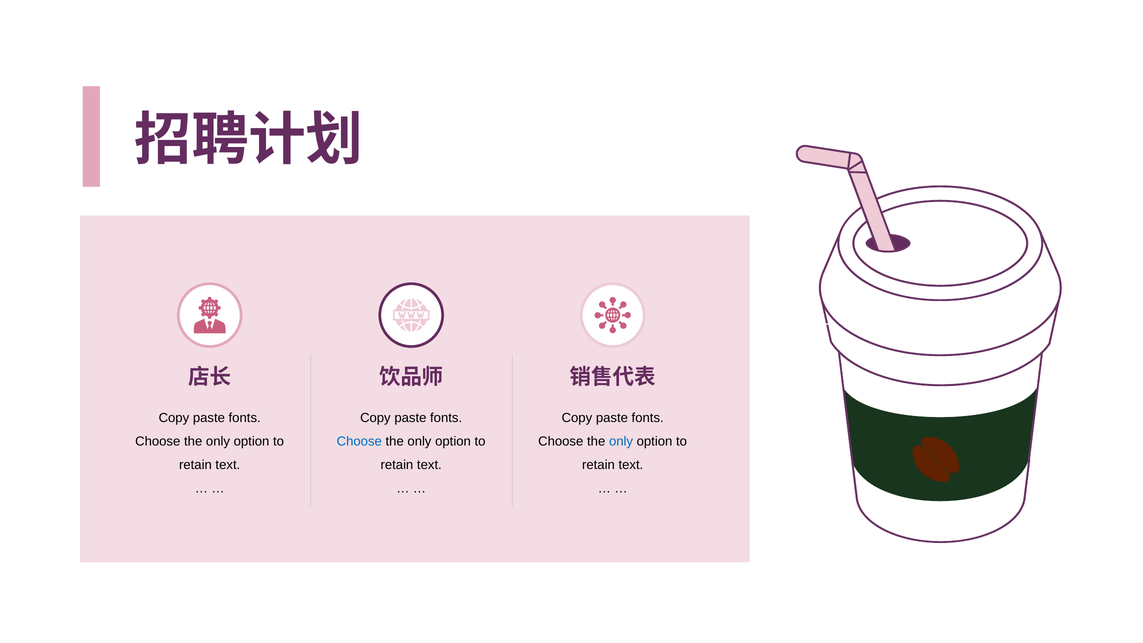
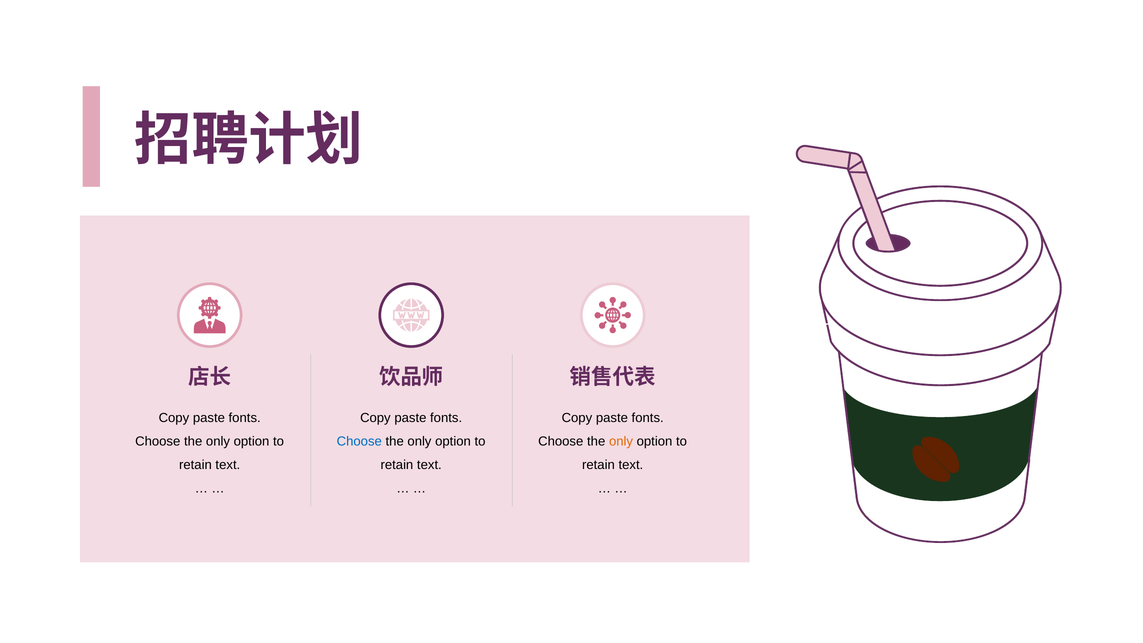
only colour: blue -> orange (621, 441)
